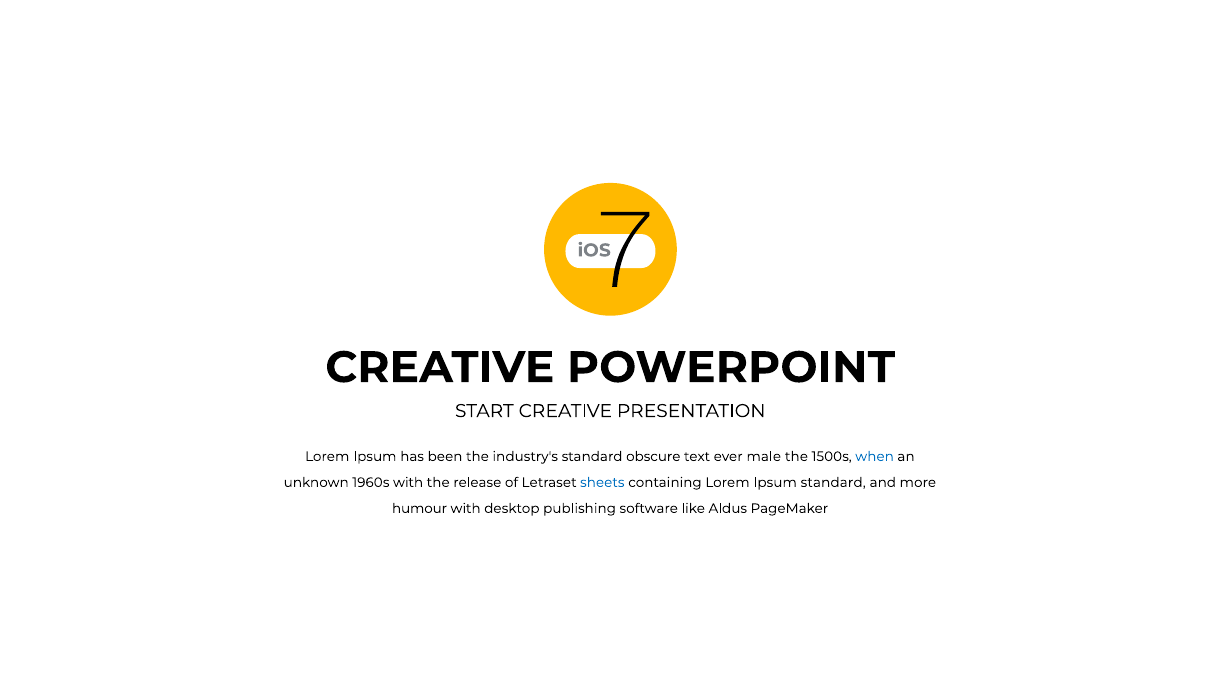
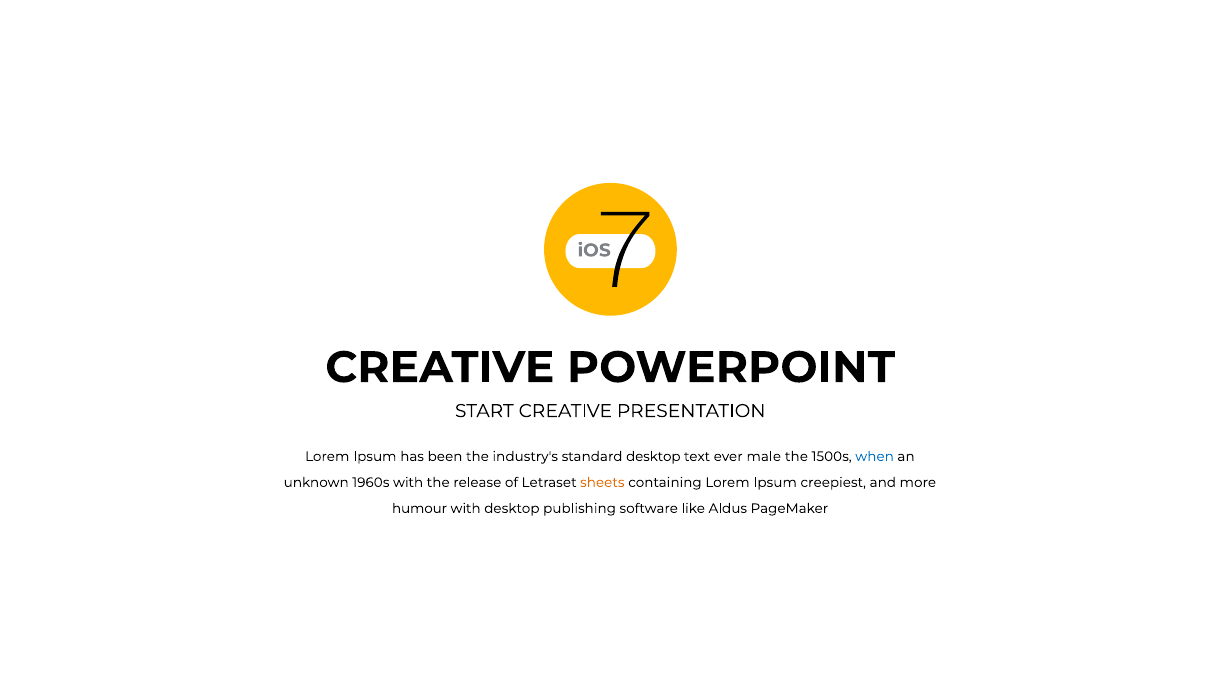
standard obscure: obscure -> desktop (653, 456)
sheets colour: blue -> orange (602, 482)
Ipsum standard: standard -> creepiest (833, 482)
